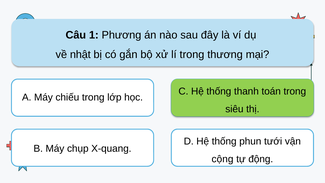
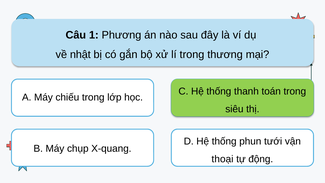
cộng: cộng -> thoại (222, 159)
